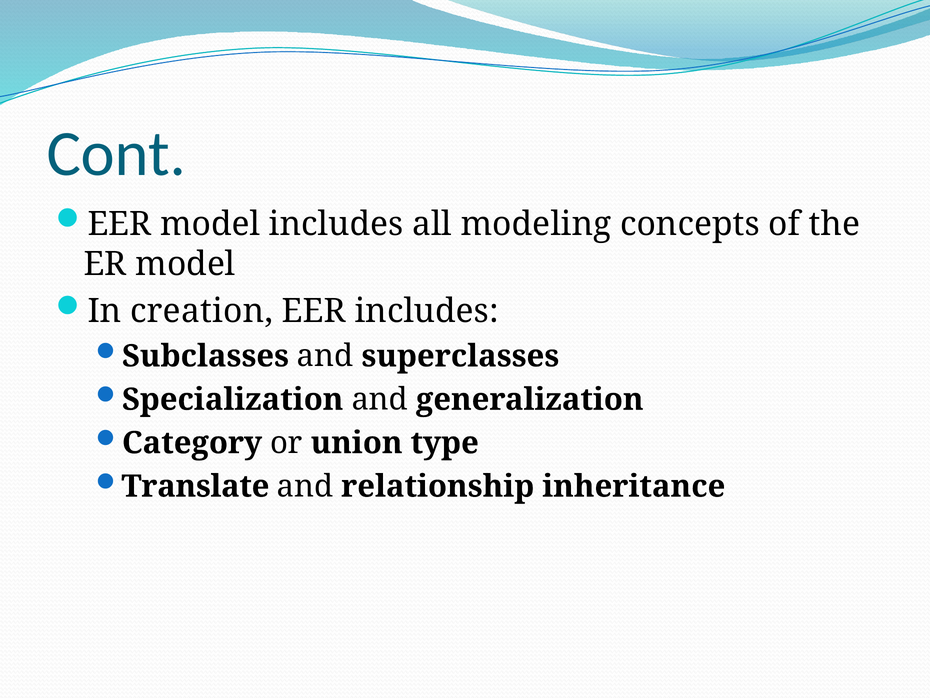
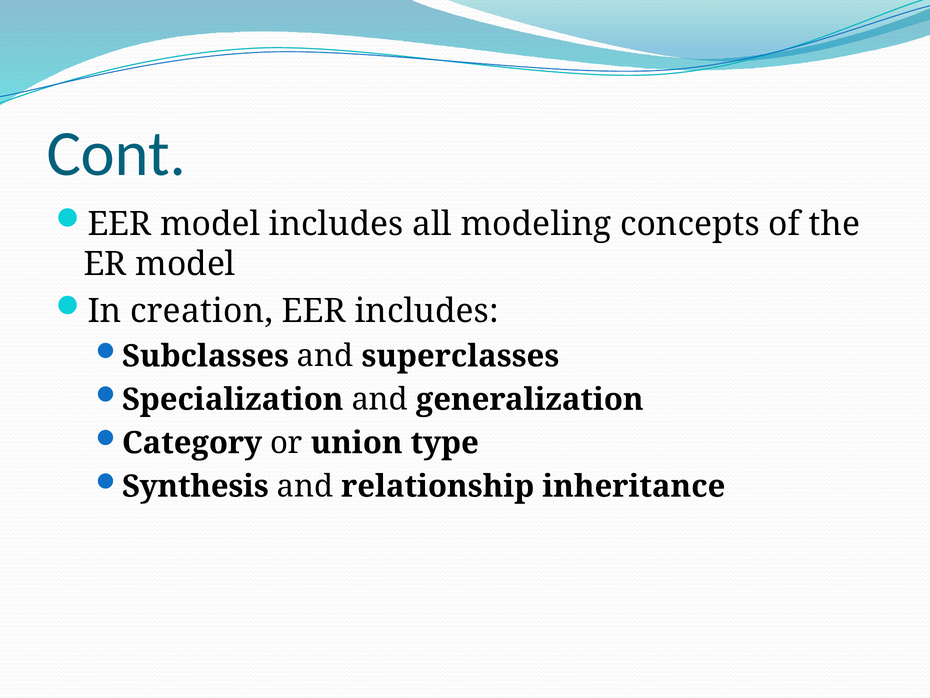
Translate: Translate -> Synthesis (195, 486)
